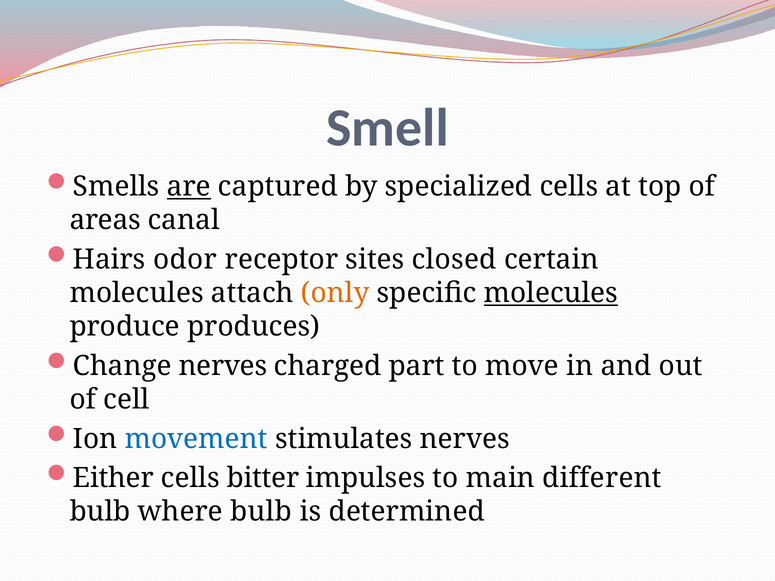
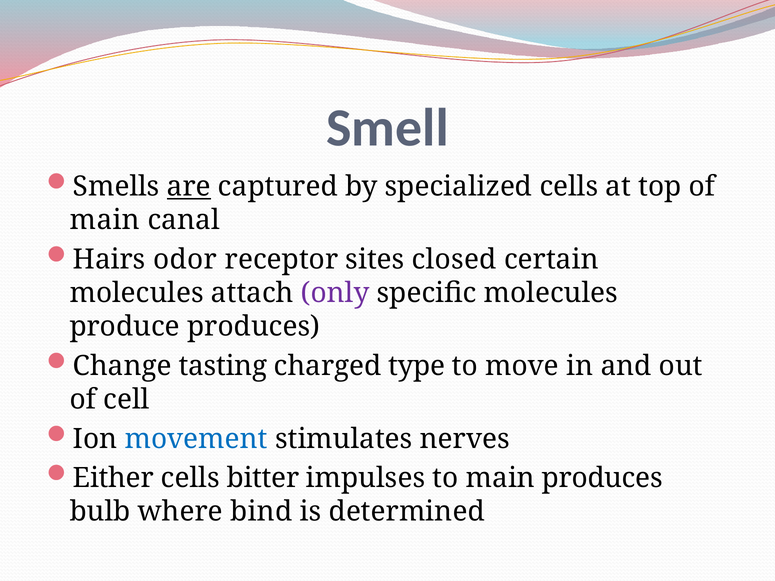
areas: areas -> main (105, 220)
only colour: orange -> purple (335, 293)
molecules underline: present -> none (551, 293)
Change nerves: nerves -> tasting (223, 366)
part: part -> type (417, 366)
main different: different -> produces (602, 478)
where bulb: bulb -> bind (261, 512)
